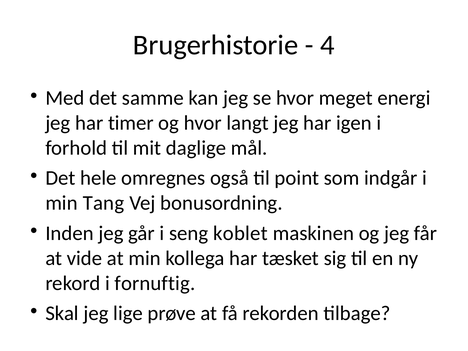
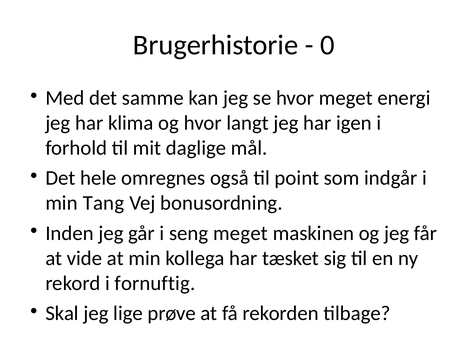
4: 4 -> 0 (327, 45)
timer: timer -> klima (131, 123)
seng koblet: koblet -> meget (240, 233)
